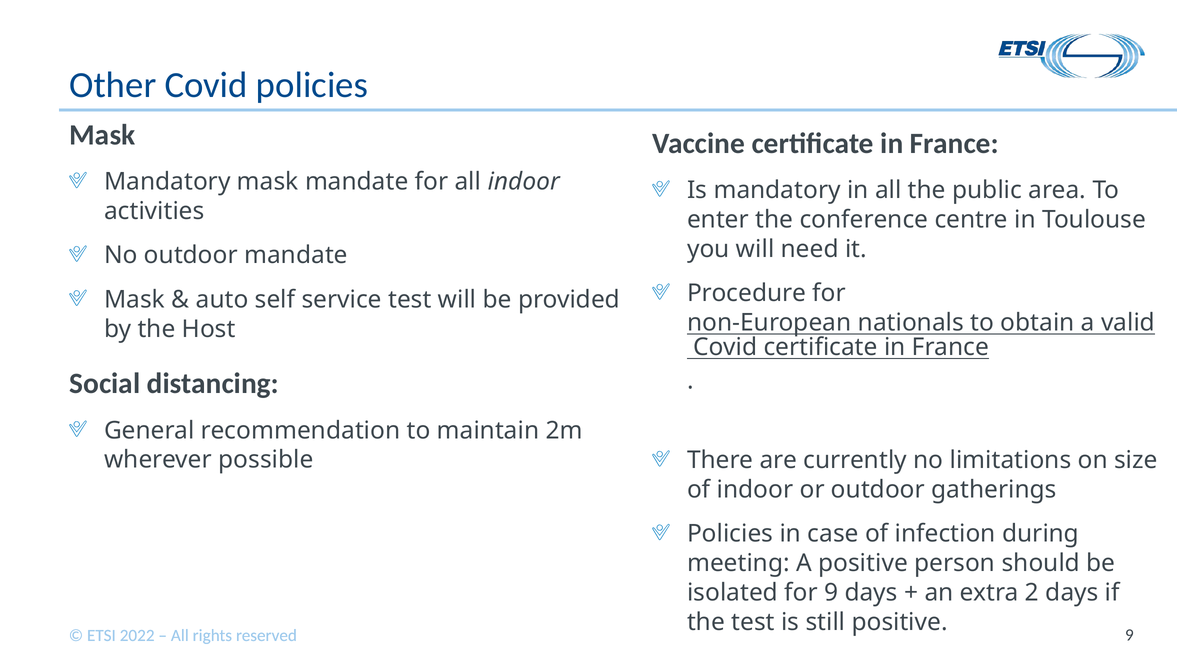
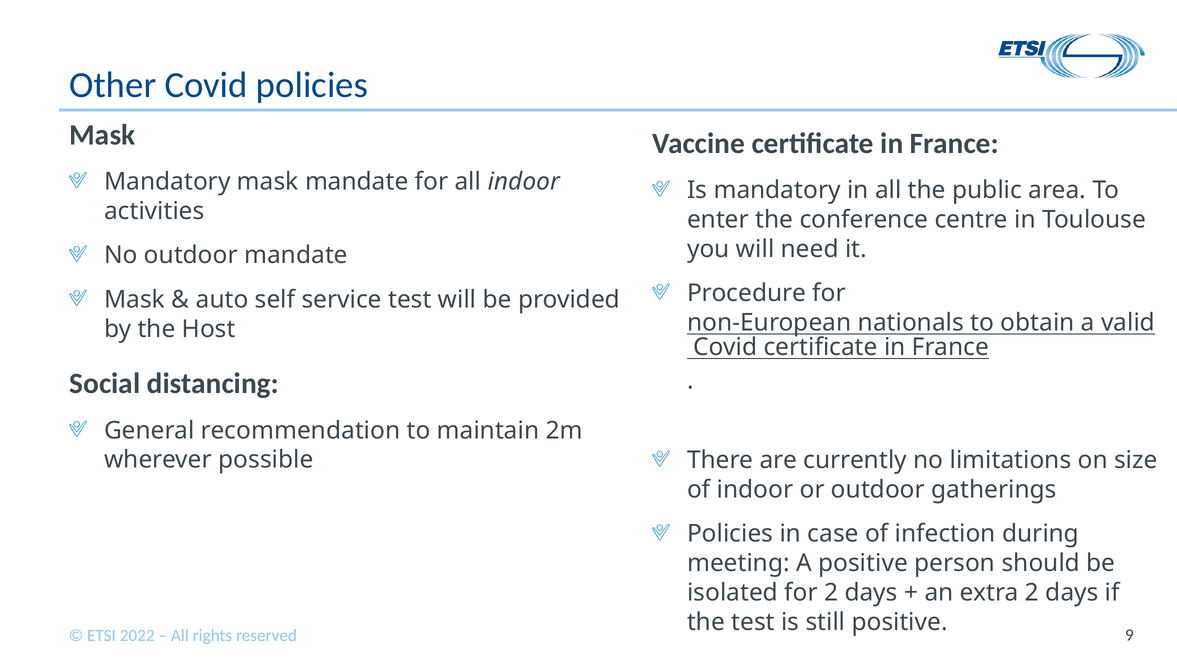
for 9: 9 -> 2 (831, 593)
